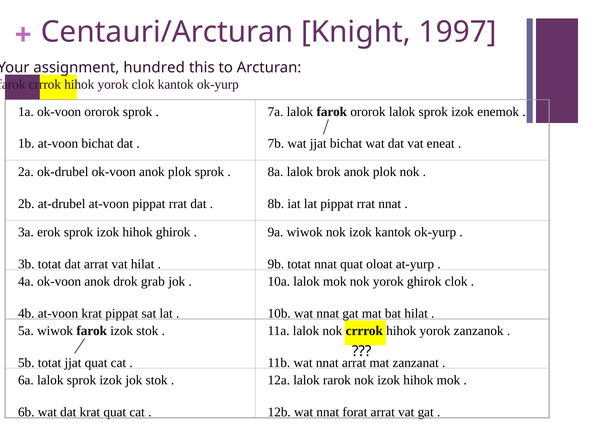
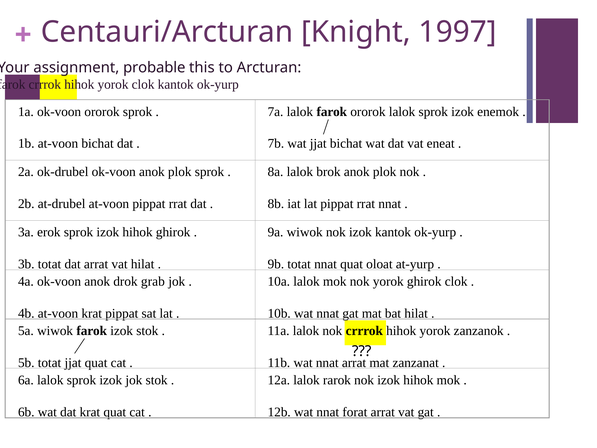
hundred: hundred -> probable (154, 68)
